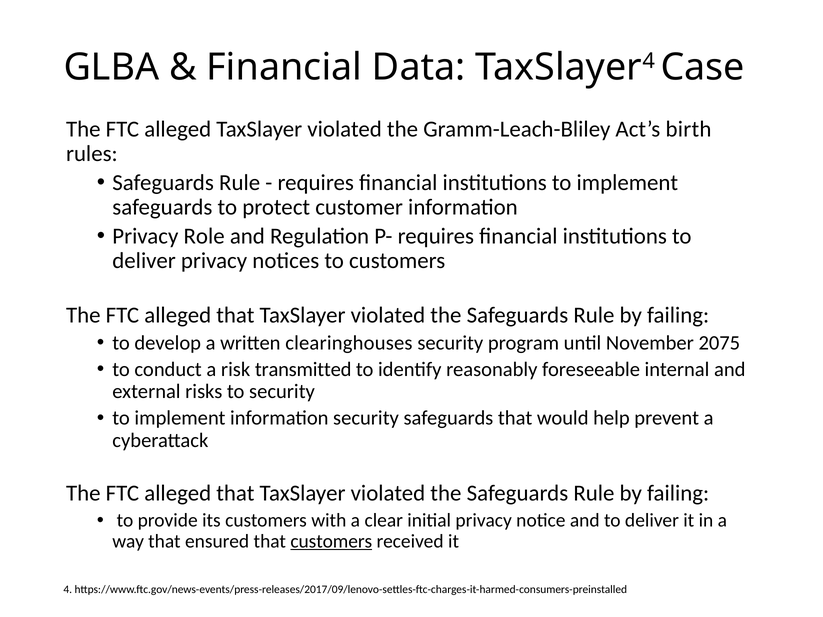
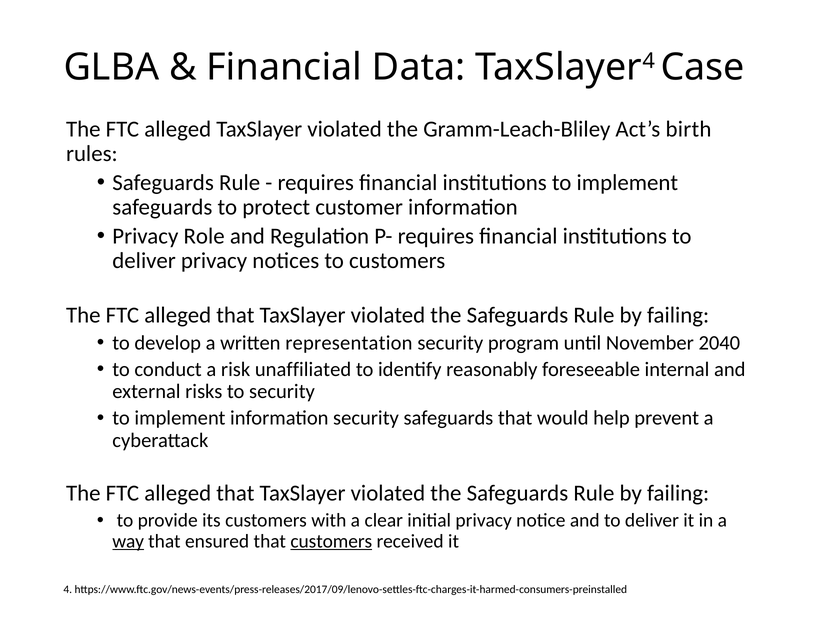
clearinghouses: clearinghouses -> representation (349, 343)
2075: 2075 -> 2040 (719, 343)
transmitted: transmitted -> unaffiliated (303, 369)
way underline: none -> present (128, 542)
